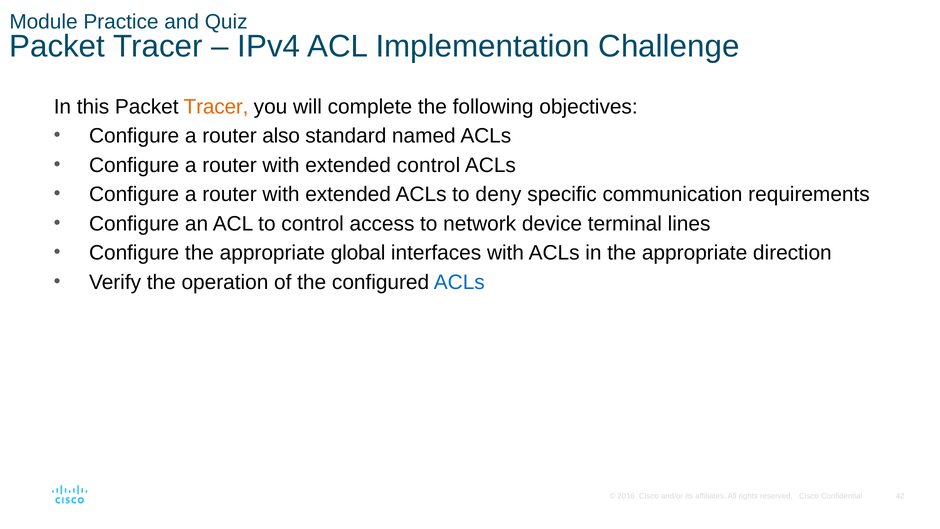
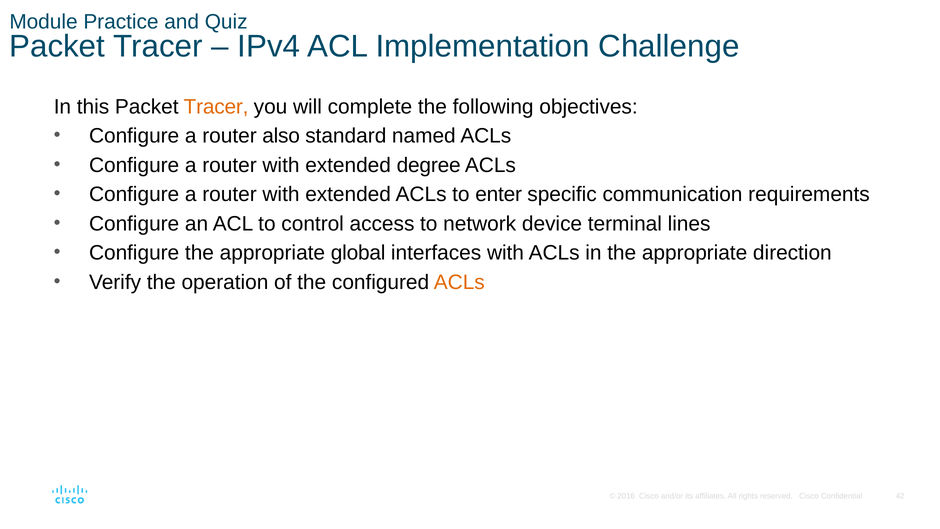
extended control: control -> degree (429, 165)
deny: deny -> enter (499, 194)
ACLs colour: blue -> orange (459, 282)
